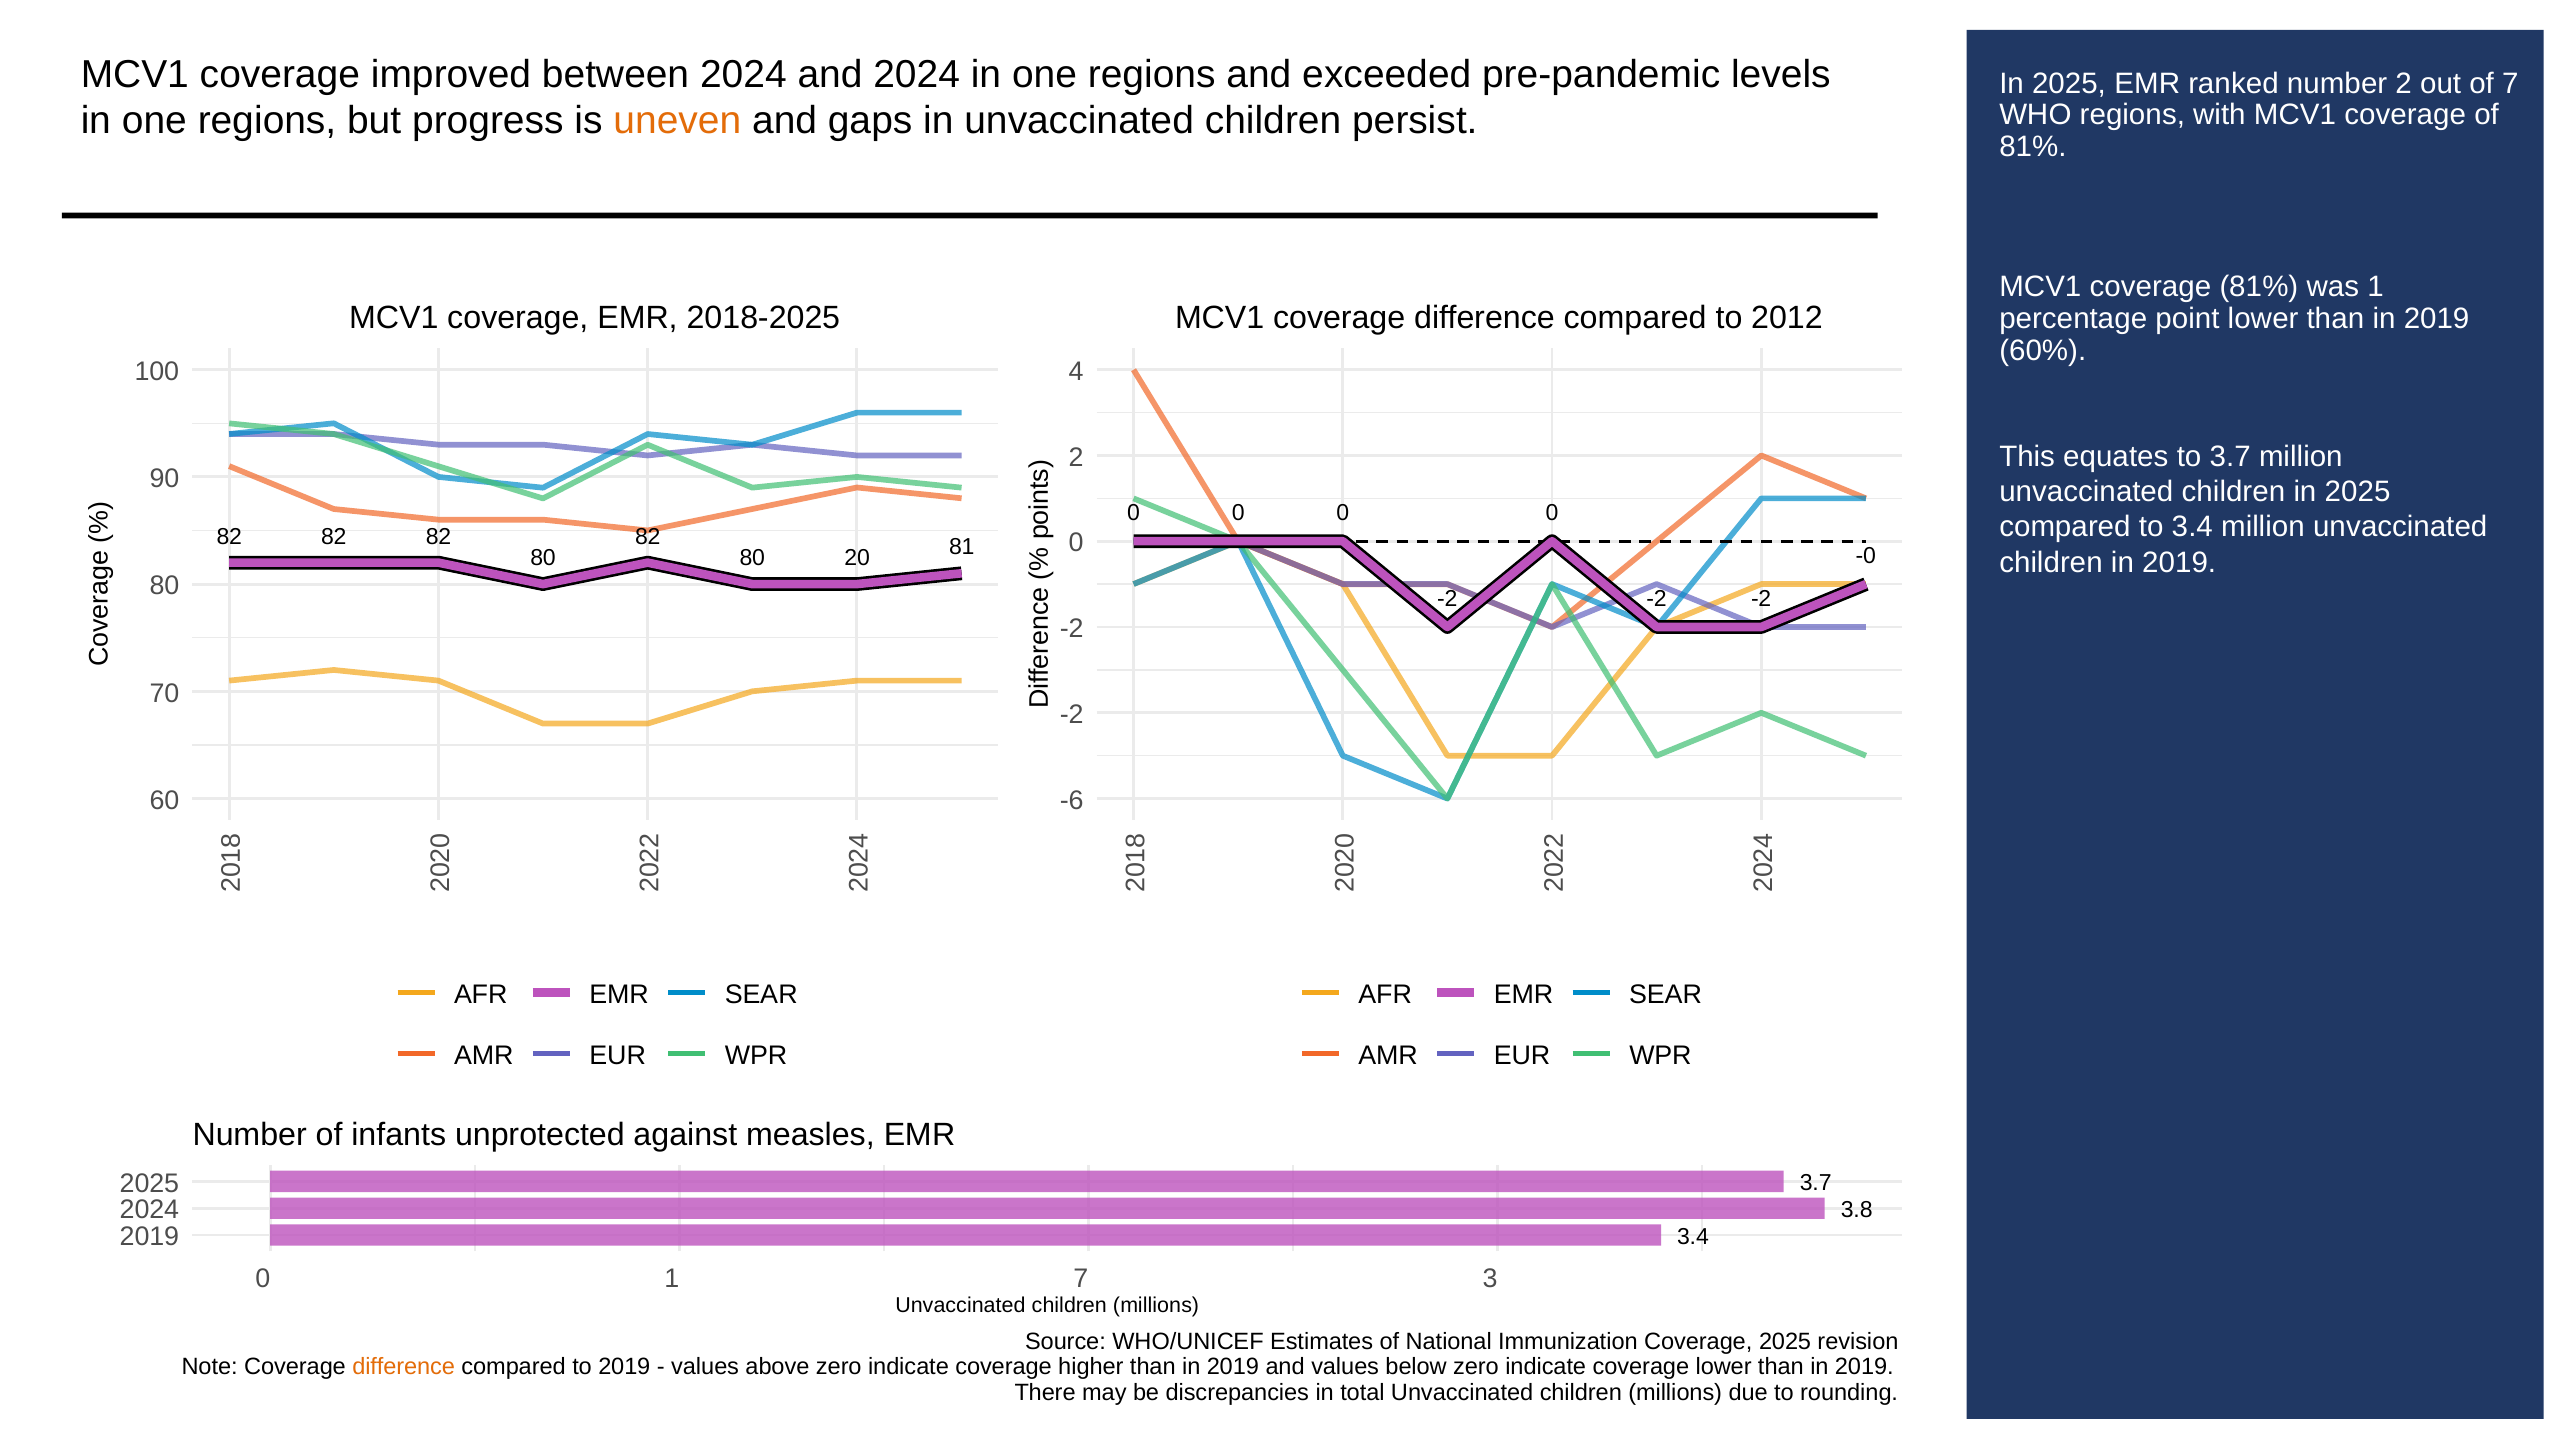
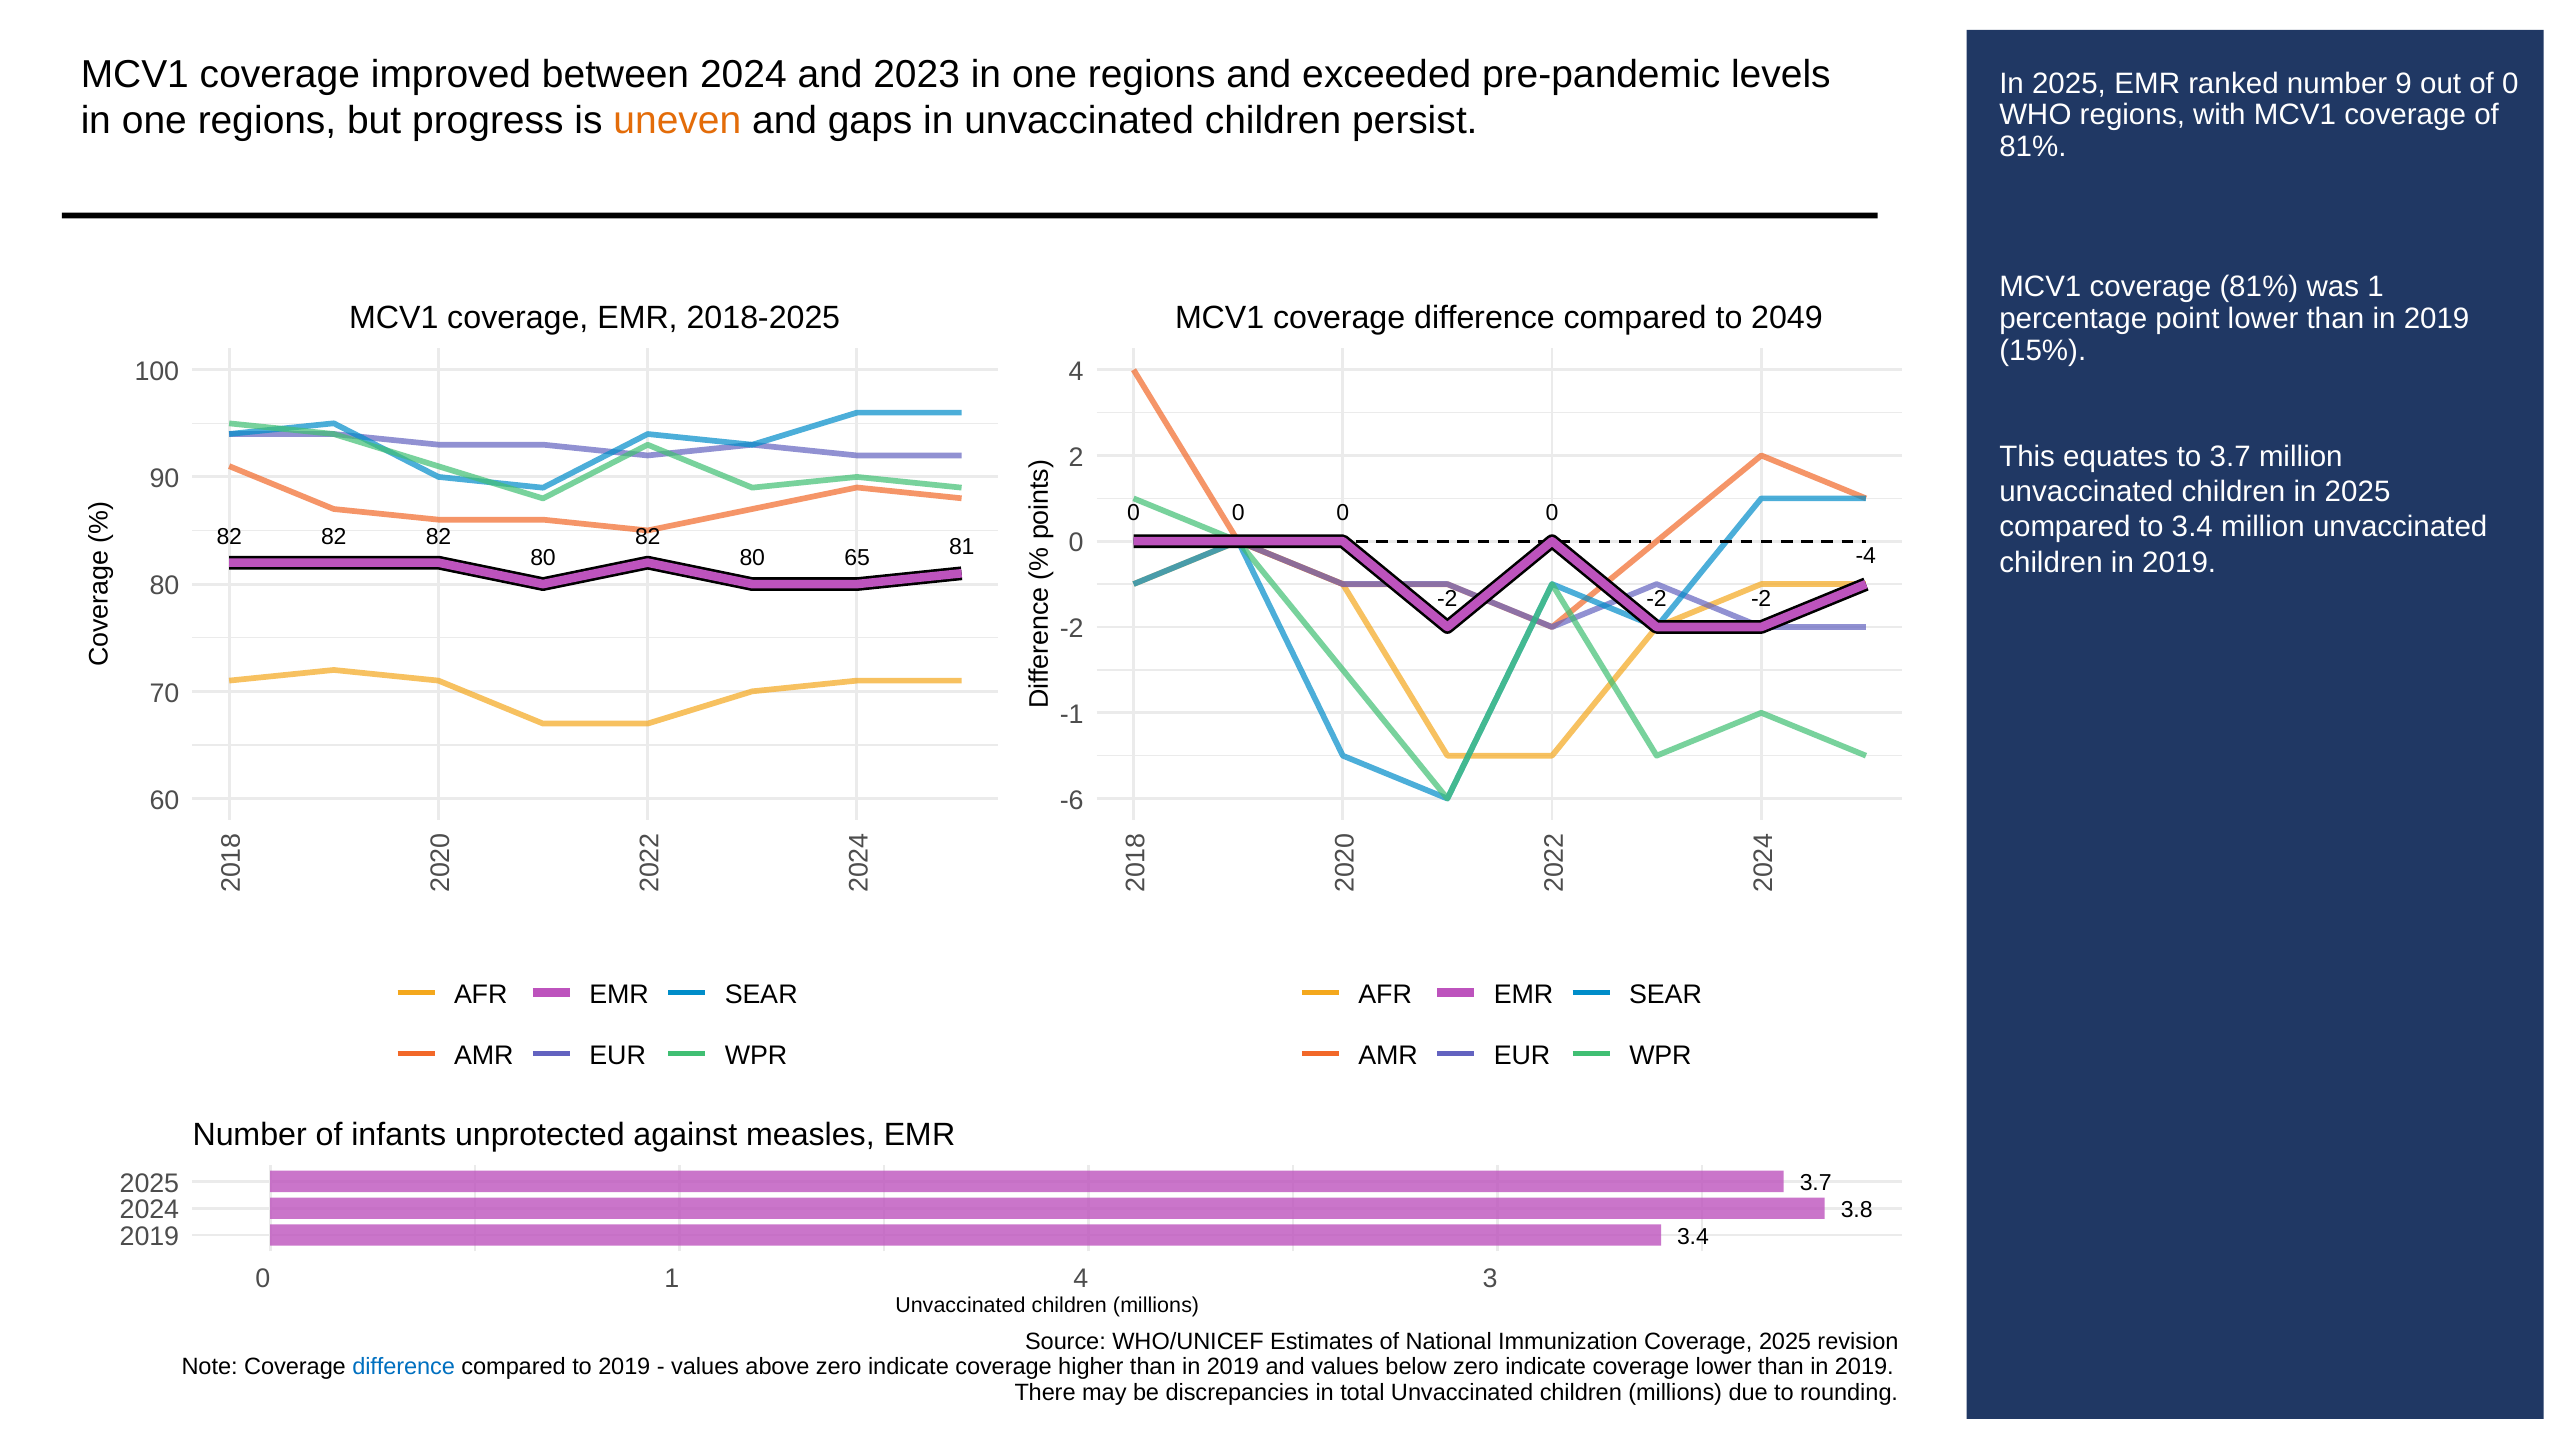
and 2024: 2024 -> 2023 (917, 74)
number 2: 2 -> 9 (2404, 83)
of 7: 7 -> 0 (2510, 83)
2012: 2012 -> 2049 (1787, 317)
60%: 60% -> 15% (2043, 351)
-0: -0 -> -4 (1866, 556)
20: 20 -> 65 (857, 558)
-2: -2 -> -1 (1072, 715)
1 7: 7 -> 4 (1081, 1279)
difference colour: orange -> blue (404, 1367)
